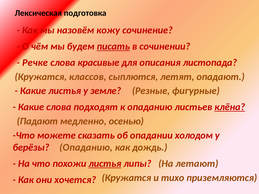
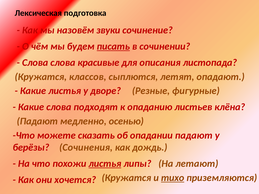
кожу: кожу -> звуки (108, 30)
Речке: Речке -> Слова (35, 63)
земле: земле -> дворе (106, 91)
клёна underline: present -> none (230, 107)
опадании холодом: холодом -> падают (194, 135)
берёзы Опаданию: Опаданию -> Сочинения (86, 148)
тихо underline: none -> present (173, 178)
